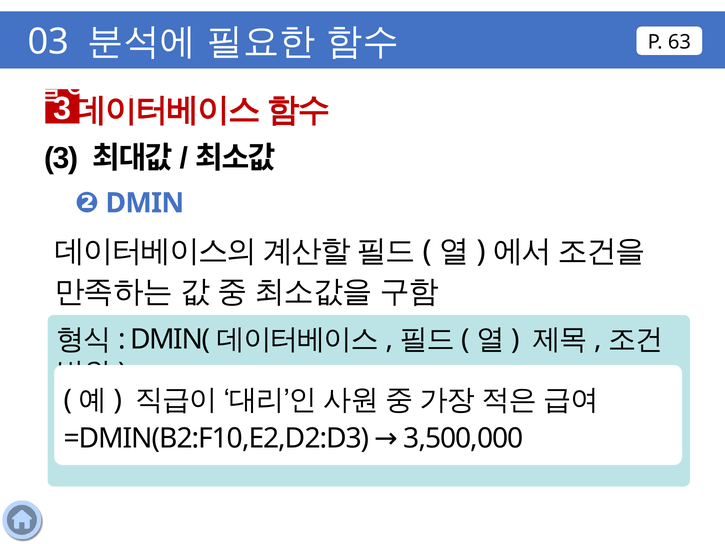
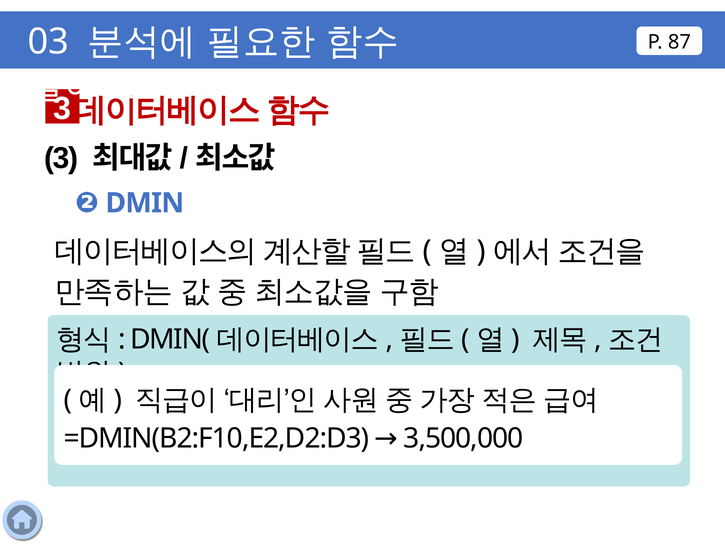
63: 63 -> 87 (679, 42)
